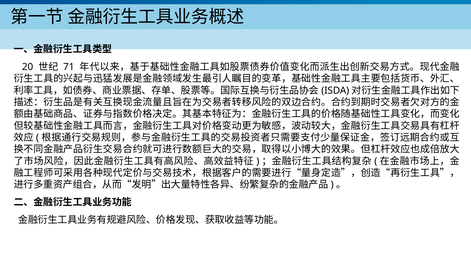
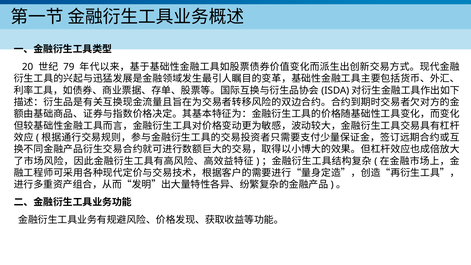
71: 71 -> 79 (69, 67)
